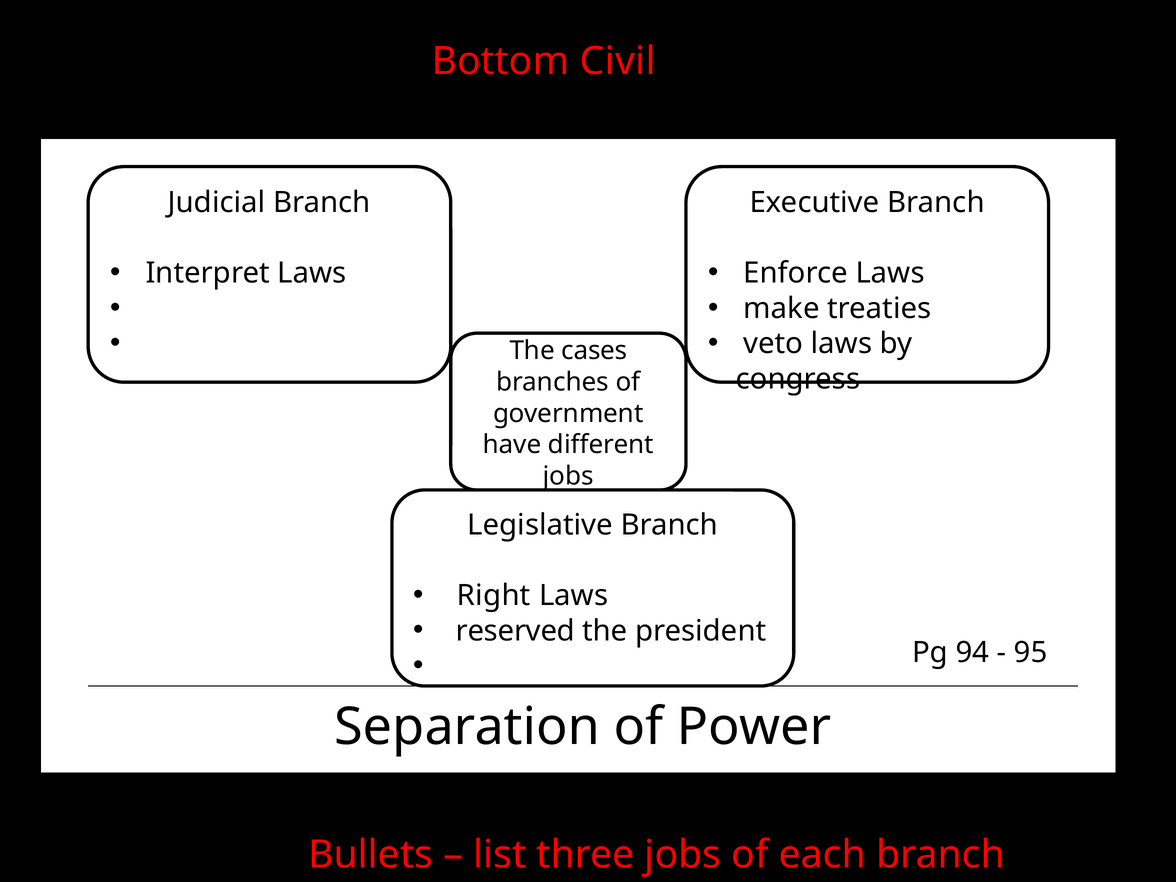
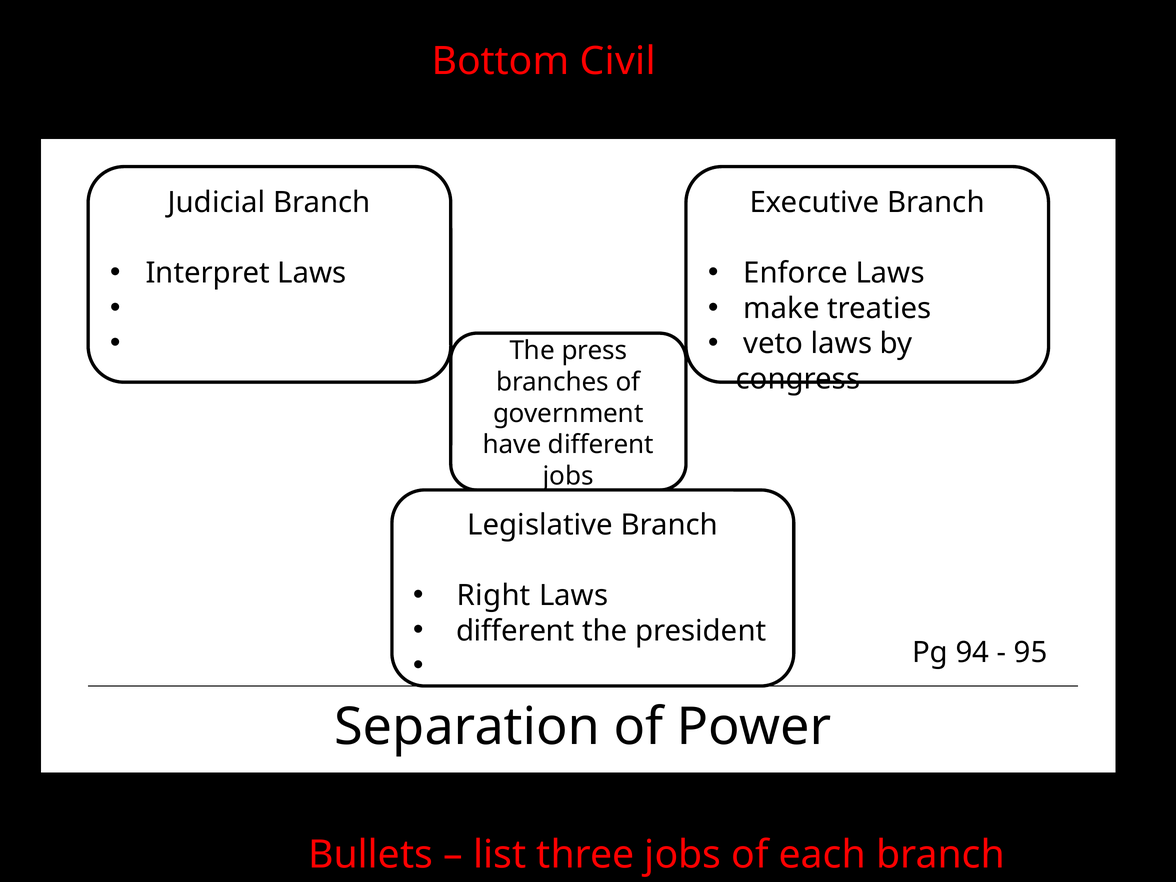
cases: cases -> press (594, 351)
reserved: reserved -> different (515, 631)
